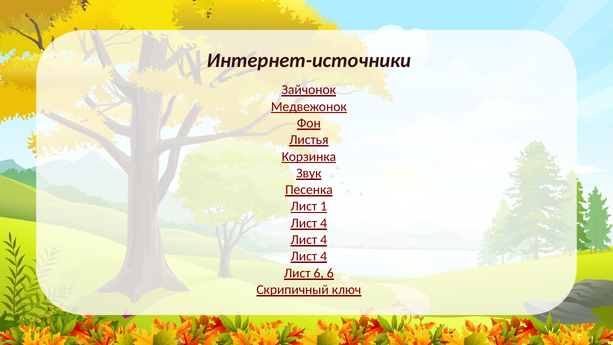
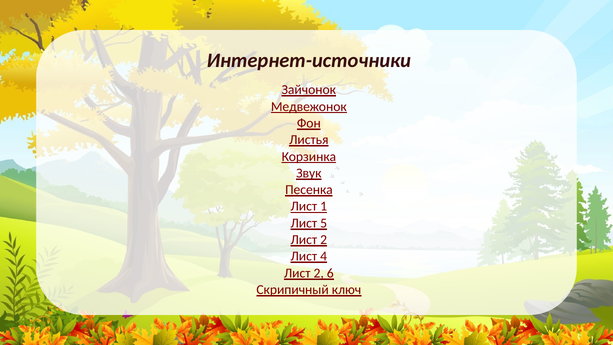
4: 4 -> 5 (324, 223)
4: 4 -> 2 (324, 240)
6: 6 -> 2 (319, 273)
